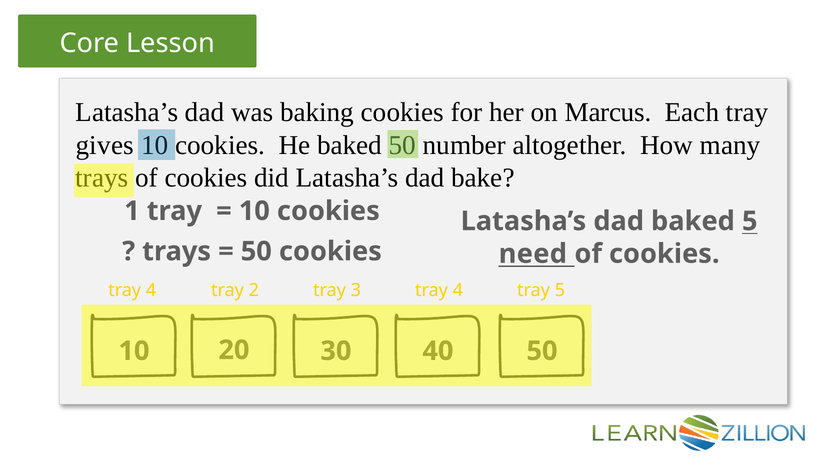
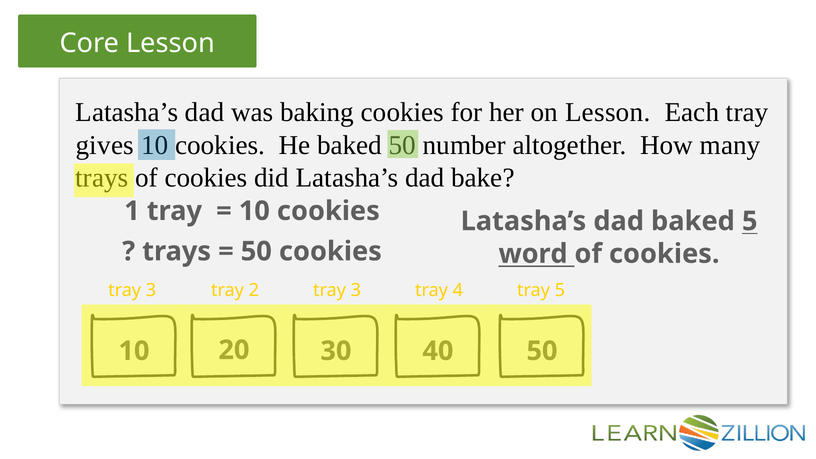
on Marcus: Marcus -> Lesson (608, 112)
need: need -> word (533, 254)
4: 4 -> 3 (151, 290)
